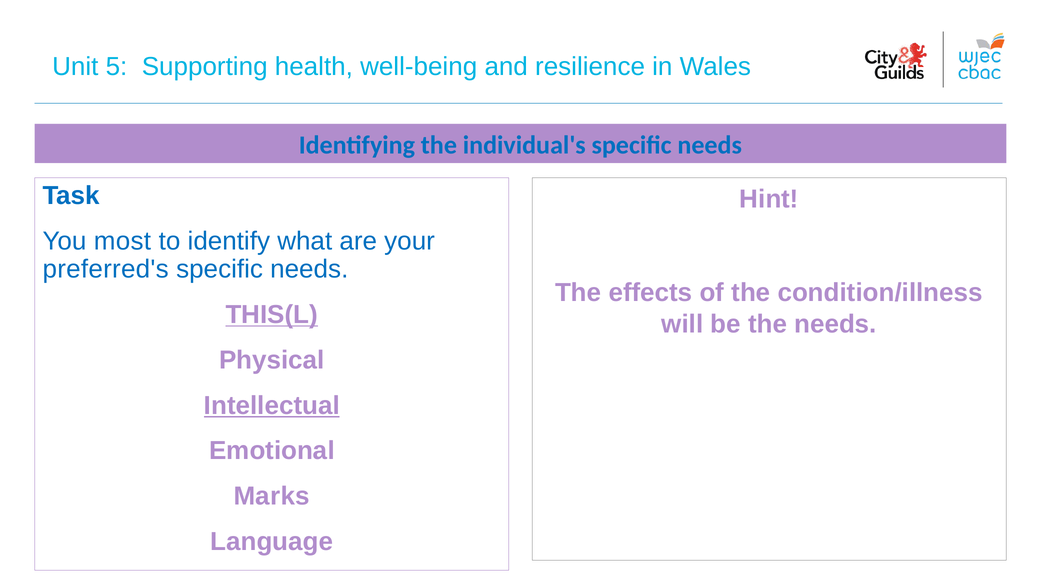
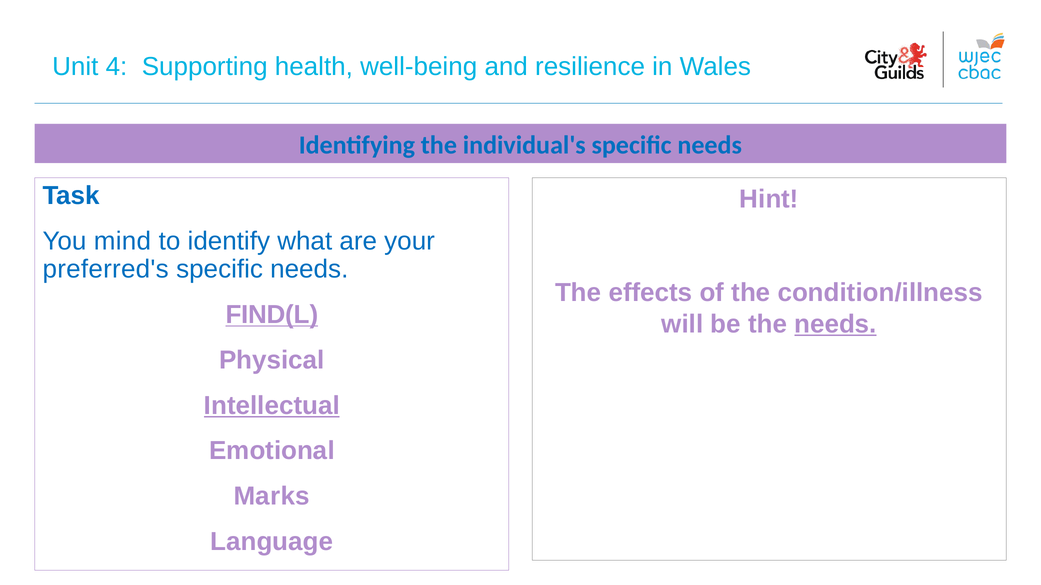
5: 5 -> 4 (116, 67)
most: most -> mind (122, 241)
THIS(L: THIS(L -> FIND(L (272, 315)
needs underline: none -> present (835, 324)
